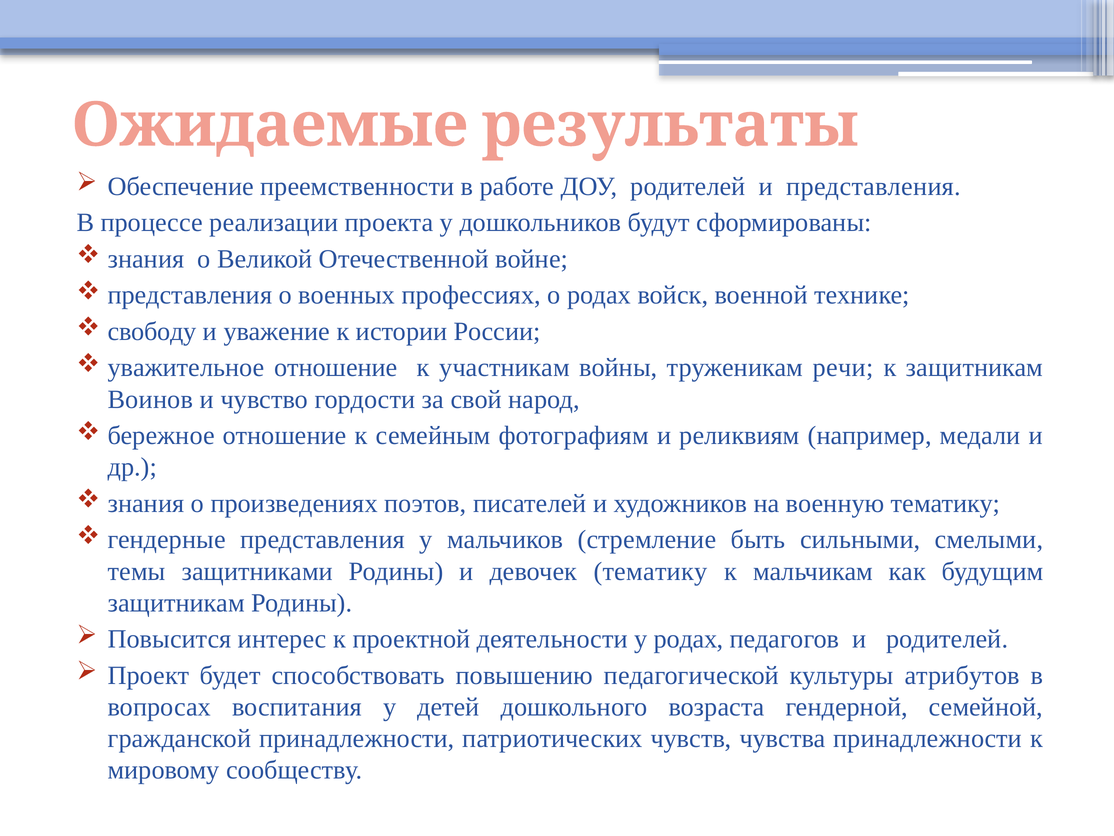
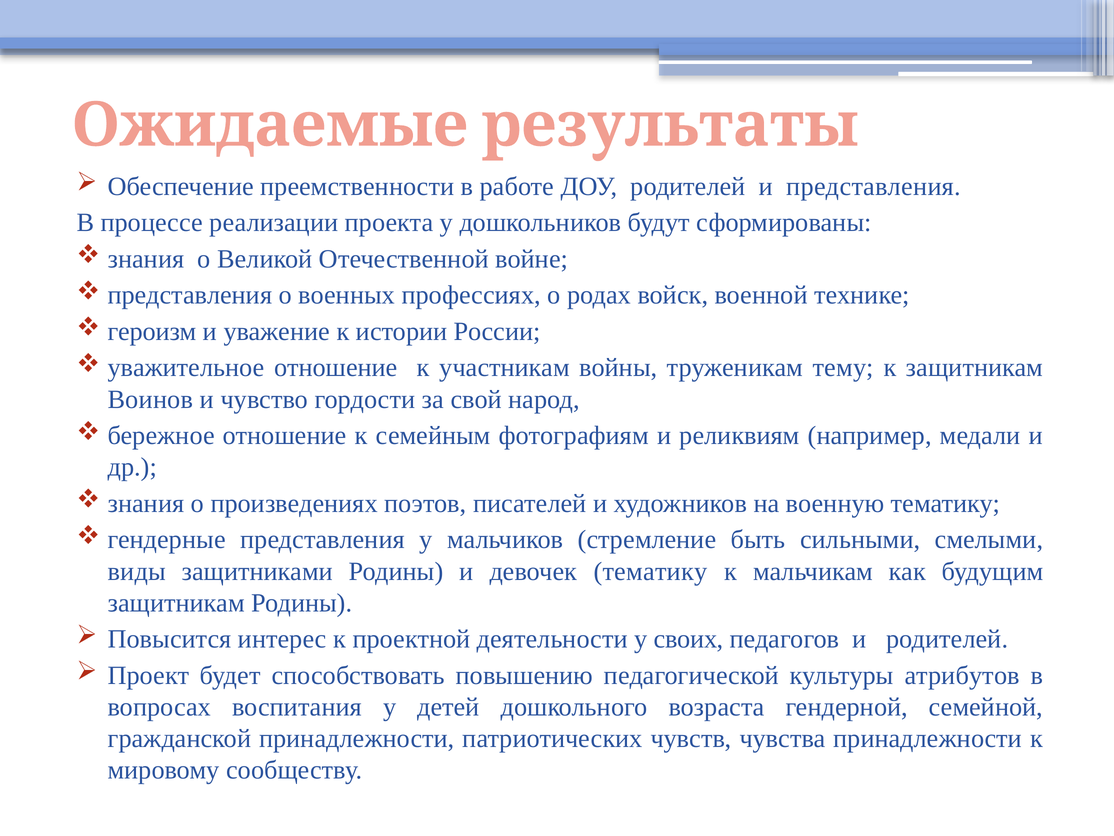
свободу: свободу -> героизм (152, 331)
речи: речи -> тему (843, 368)
темы: темы -> виды (137, 571)
у родах: родах -> своих (689, 639)
